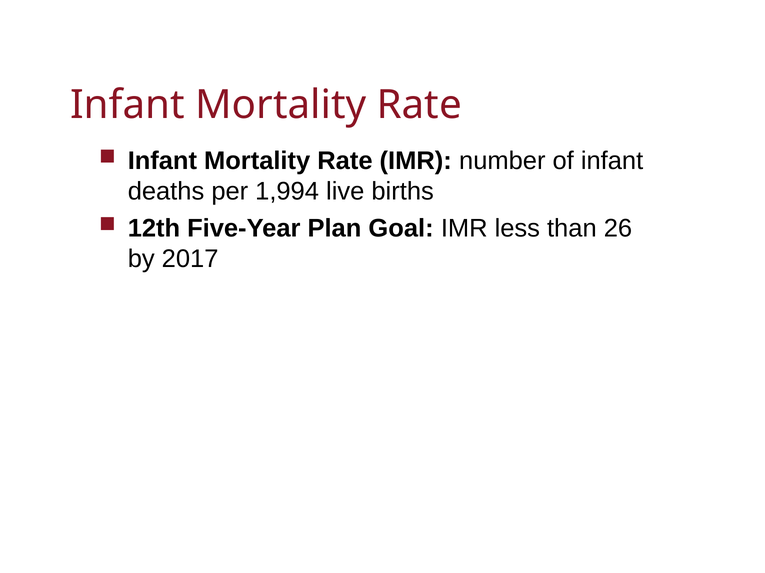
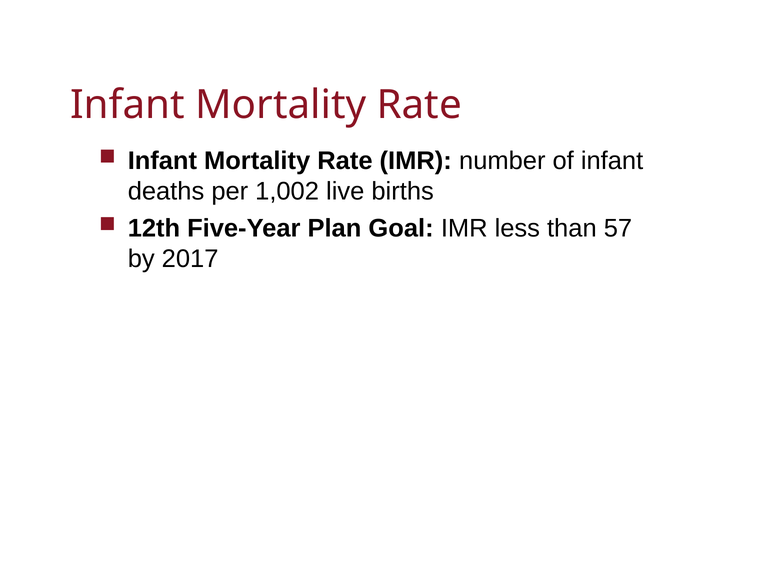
1,994: 1,994 -> 1,002 (287, 192)
26: 26 -> 57 (618, 229)
